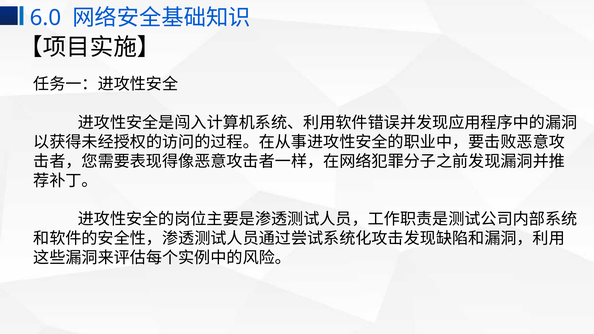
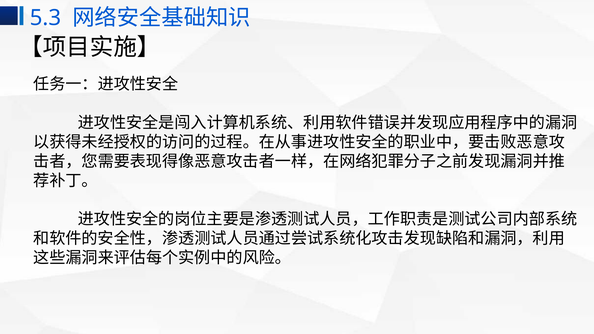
6.0: 6.0 -> 5.3 (46, 18)
